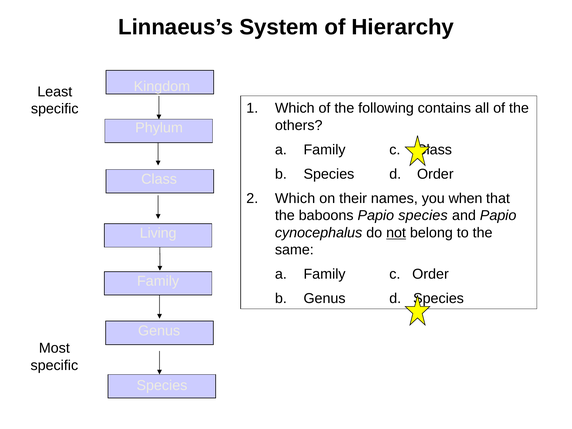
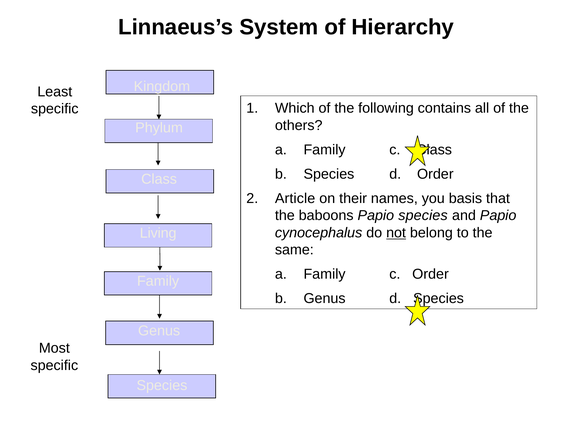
Which: Which -> Article (295, 198)
when: when -> basis (465, 198)
